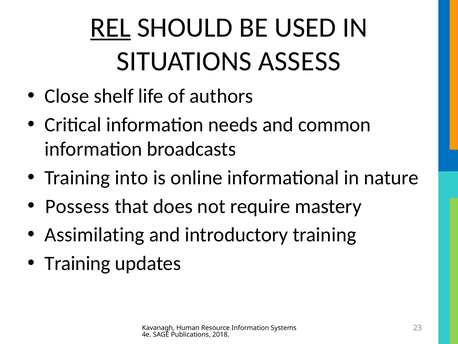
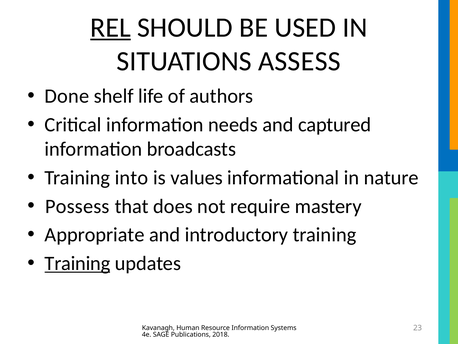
Close: Close -> Done (67, 96)
common: common -> captured (335, 125)
online: online -> values (197, 178)
Assimilating: Assimilating -> Appropriate (95, 235)
Training underline: none -> present (77, 263)
